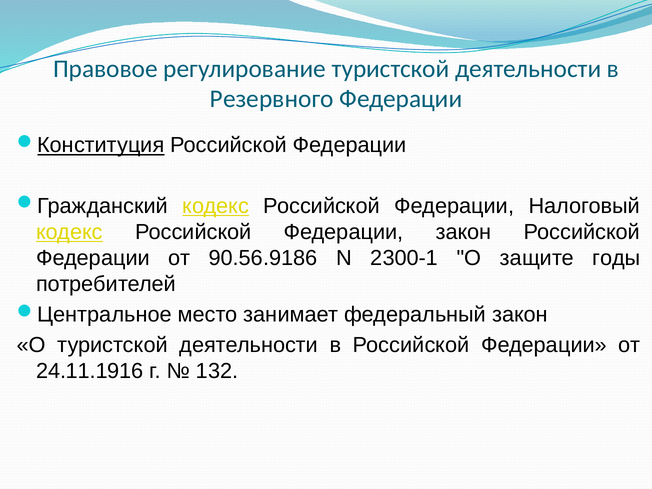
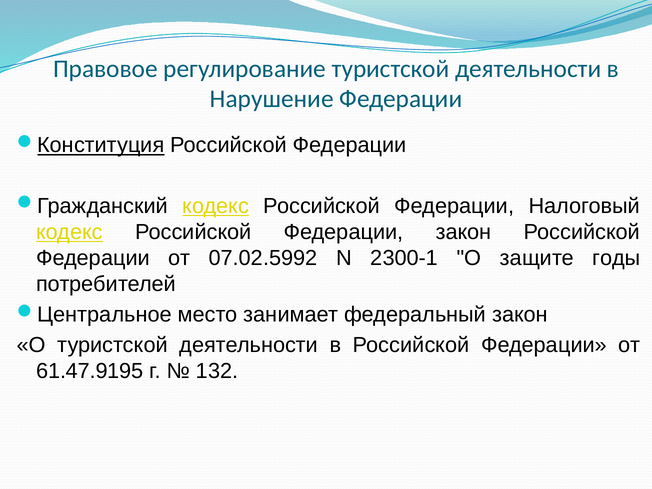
Резервного: Резервного -> Нарушение (272, 99)
90.56.9186: 90.56.9186 -> 07.02.5992 (263, 258)
24.11.1916: 24.11.1916 -> 61.47.9195 (90, 371)
